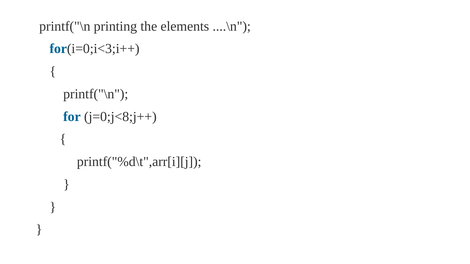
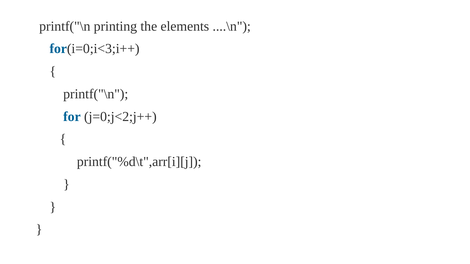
j=0;j<8;j++: j=0;j<8;j++ -> j=0;j<2;j++ (120, 117)
